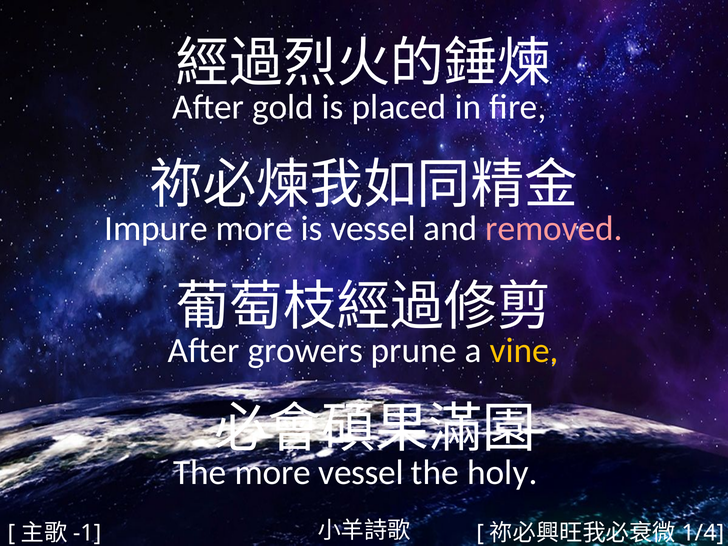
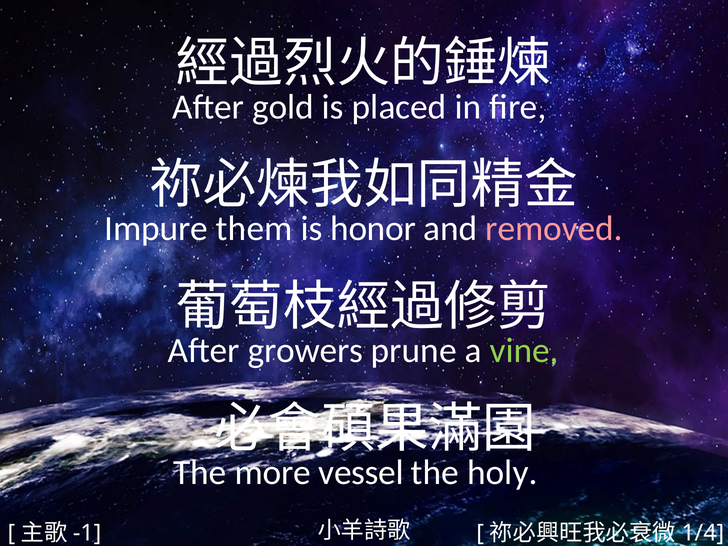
Impure more: more -> them (254, 229)
is vessel: vessel -> honor (373, 229)
vine colour: yellow -> light green (524, 351)
